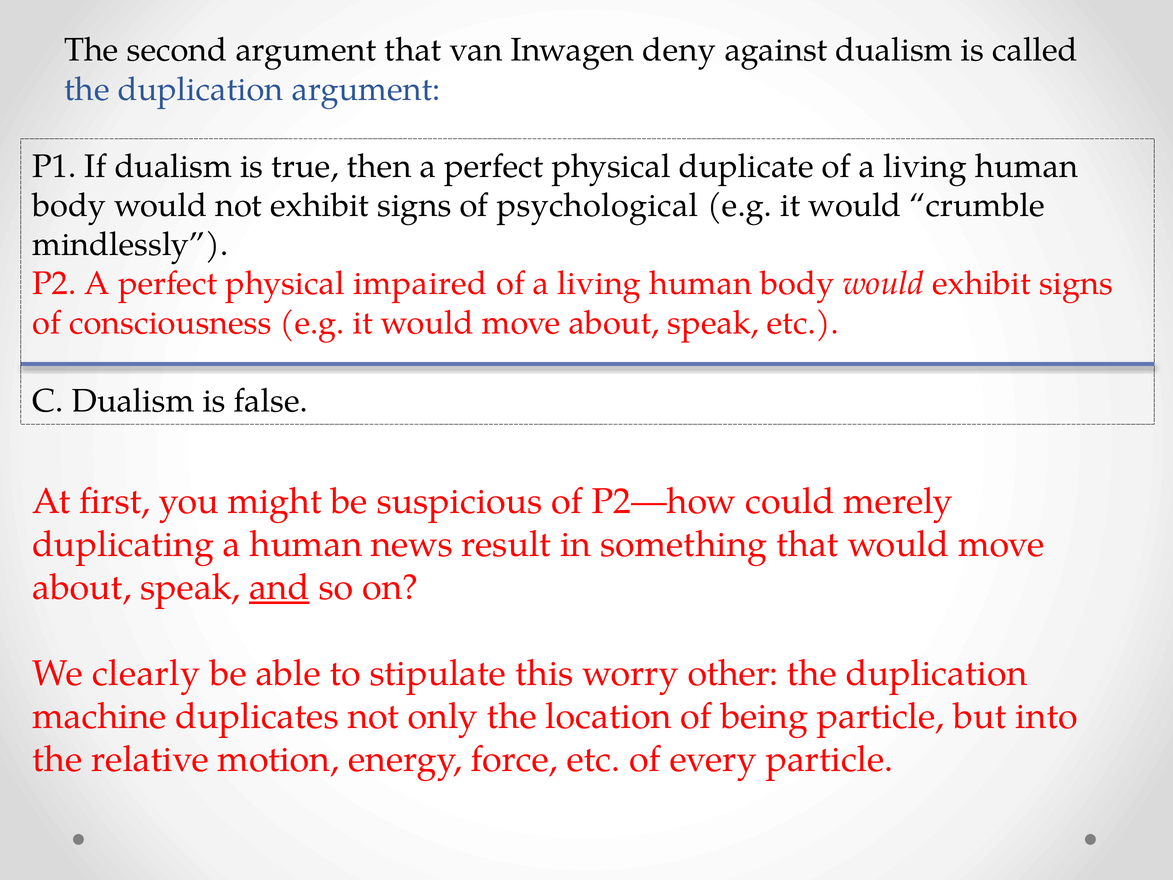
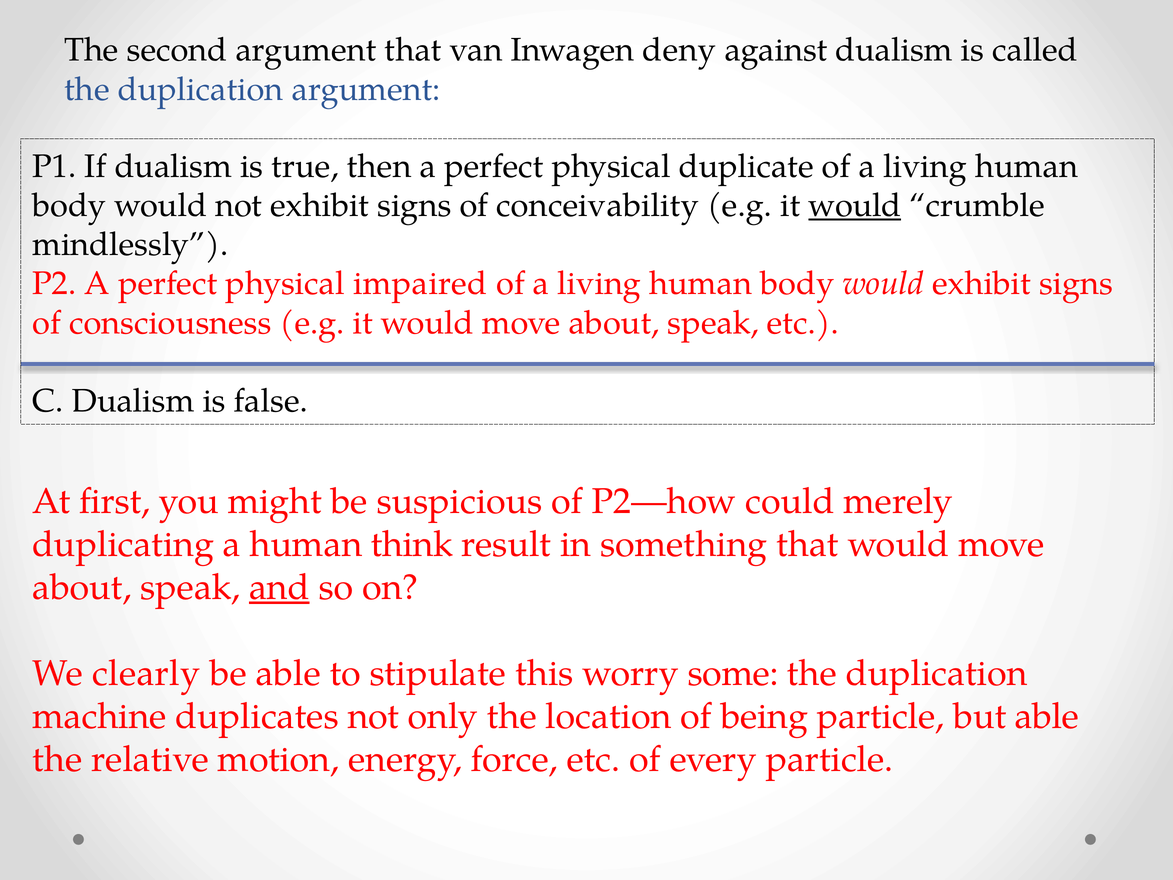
psychological: psychological -> conceivability (598, 205)
would underline: none -> present (855, 205)
news: news -> think (412, 544)
other: other -> some (733, 673)
but into: into -> able (1047, 716)
